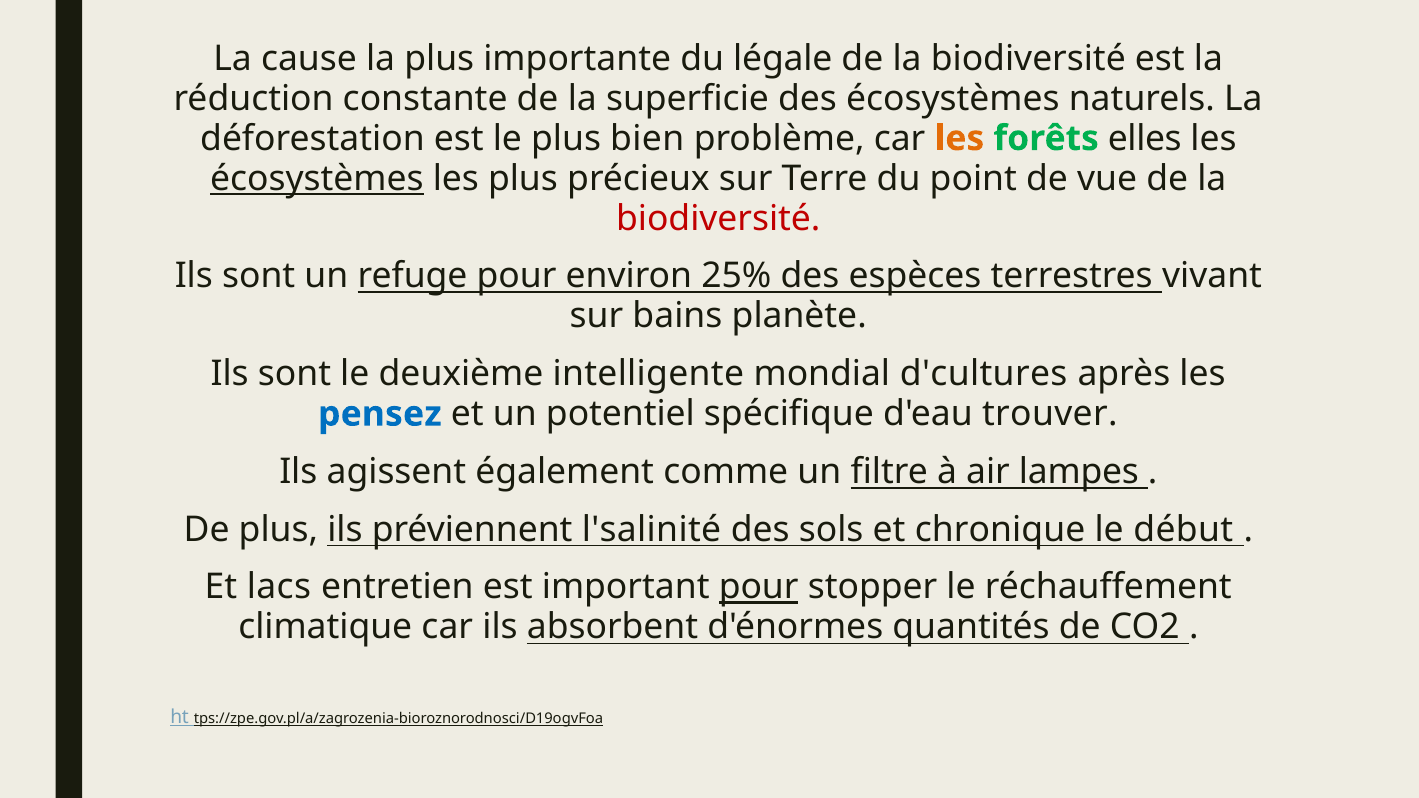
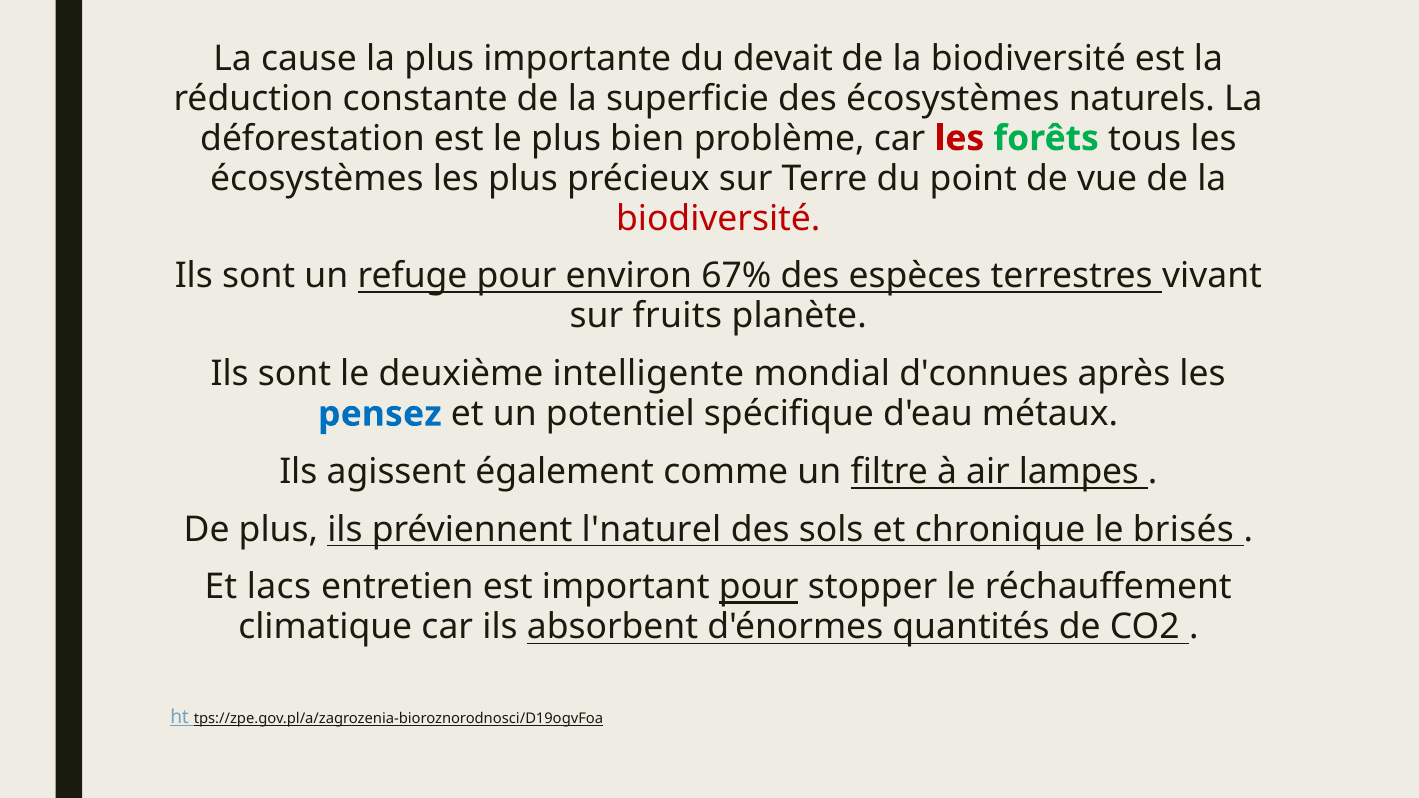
légale: légale -> devait (783, 58)
les colour: orange -> red (960, 138)
elles: elles -> tous (1145, 138)
écosystèmes underline: present -> none (317, 178)
25%: 25% -> 67% (736, 276)
bains: bains -> fruits (677, 316)
d'cultures: d'cultures -> d'connues (984, 374)
trouver: trouver -> métaux (1050, 414)
l'salinité: l'salinité -> l'naturel (652, 530)
début: début -> brisés (1183, 530)
